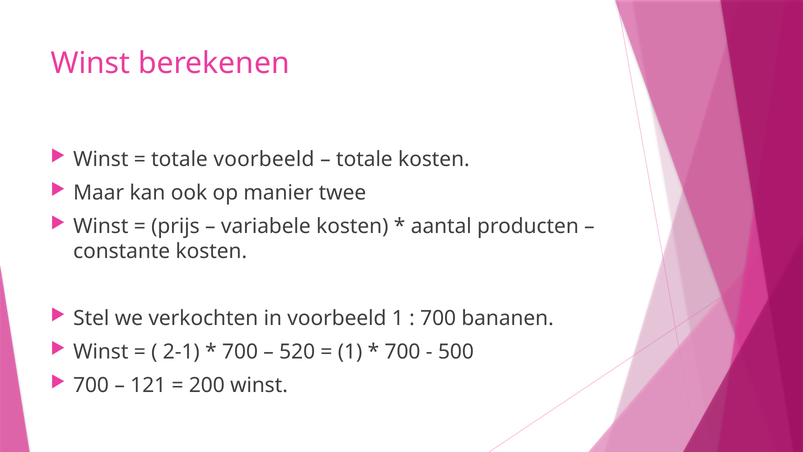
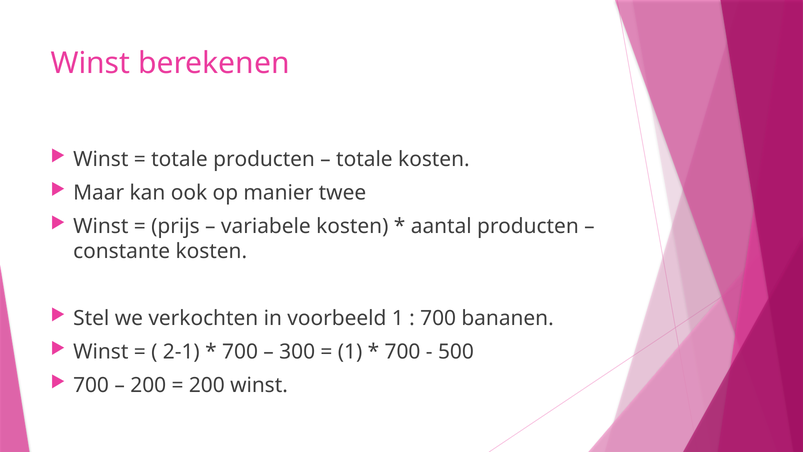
totale voorbeeld: voorbeeld -> producten (264, 159)
520: 520 -> 300 (297, 352)
121: 121 -> 200 (148, 385)
